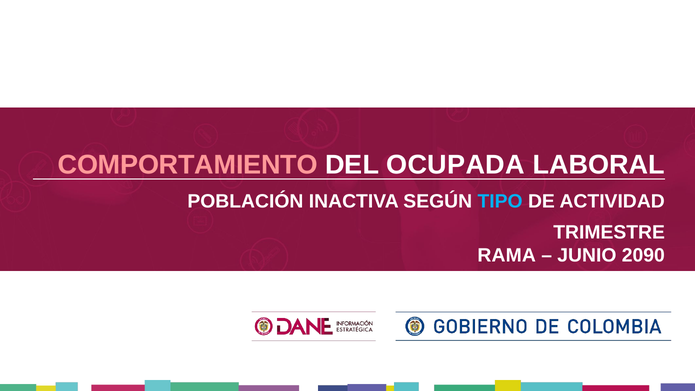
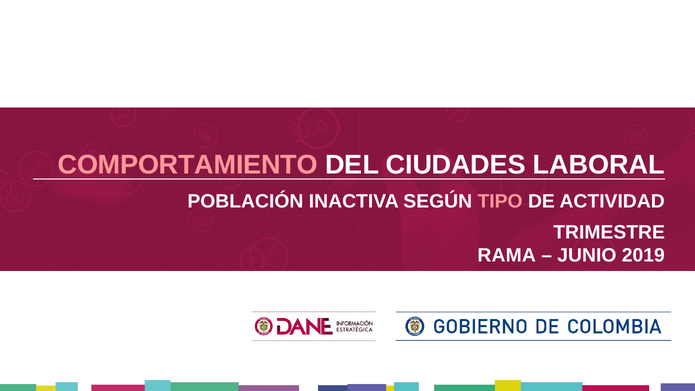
OCUPADA: OCUPADA -> CIUDADES (456, 165)
TIPO colour: light blue -> pink (500, 201)
2090: 2090 -> 2019 (643, 255)
